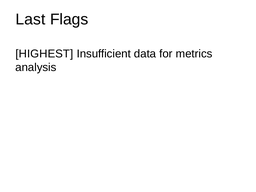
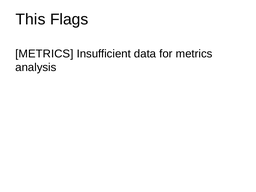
Last: Last -> This (30, 19)
HIGHEST: HIGHEST -> METRICS (44, 54)
